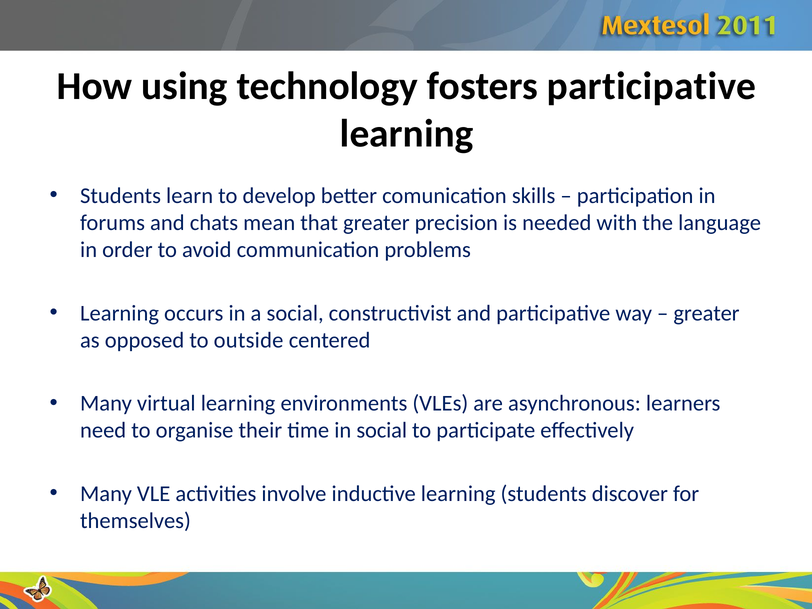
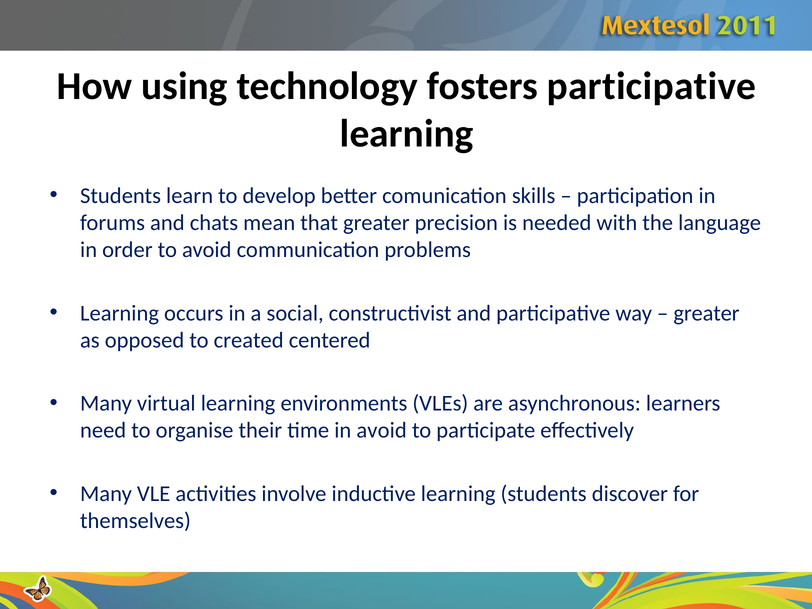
outside: outside -> created (249, 340)
in social: social -> avoid (382, 430)
